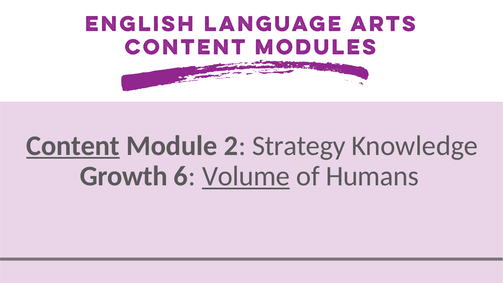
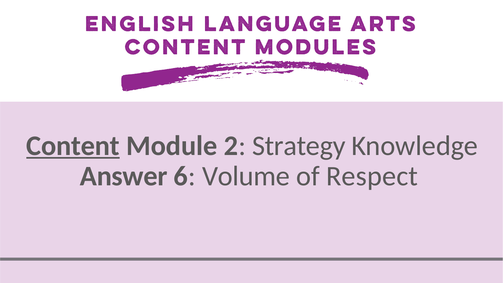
Growth: Growth -> Answer (124, 176)
Volume underline: present -> none (246, 176)
Humans: Humans -> Respect (372, 176)
